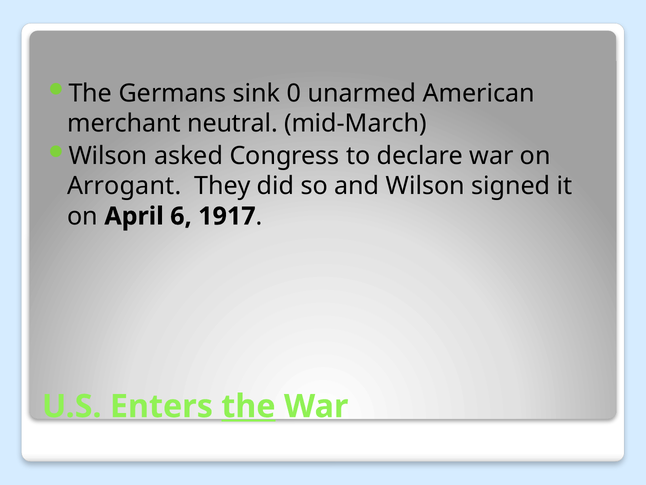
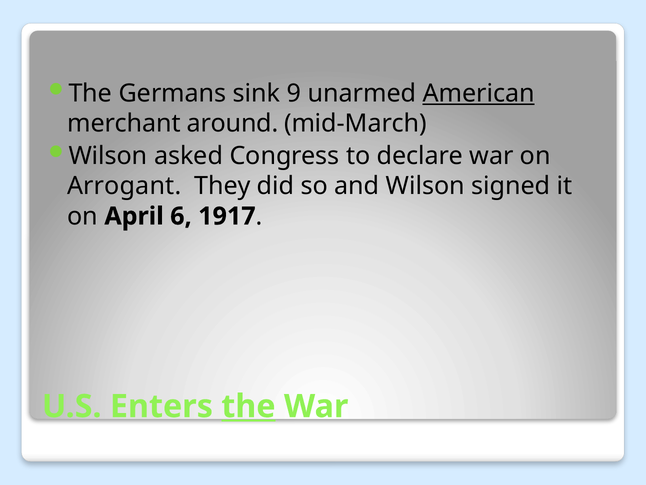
0: 0 -> 9 (294, 93)
American underline: none -> present (479, 93)
neutral: neutral -> around (233, 123)
